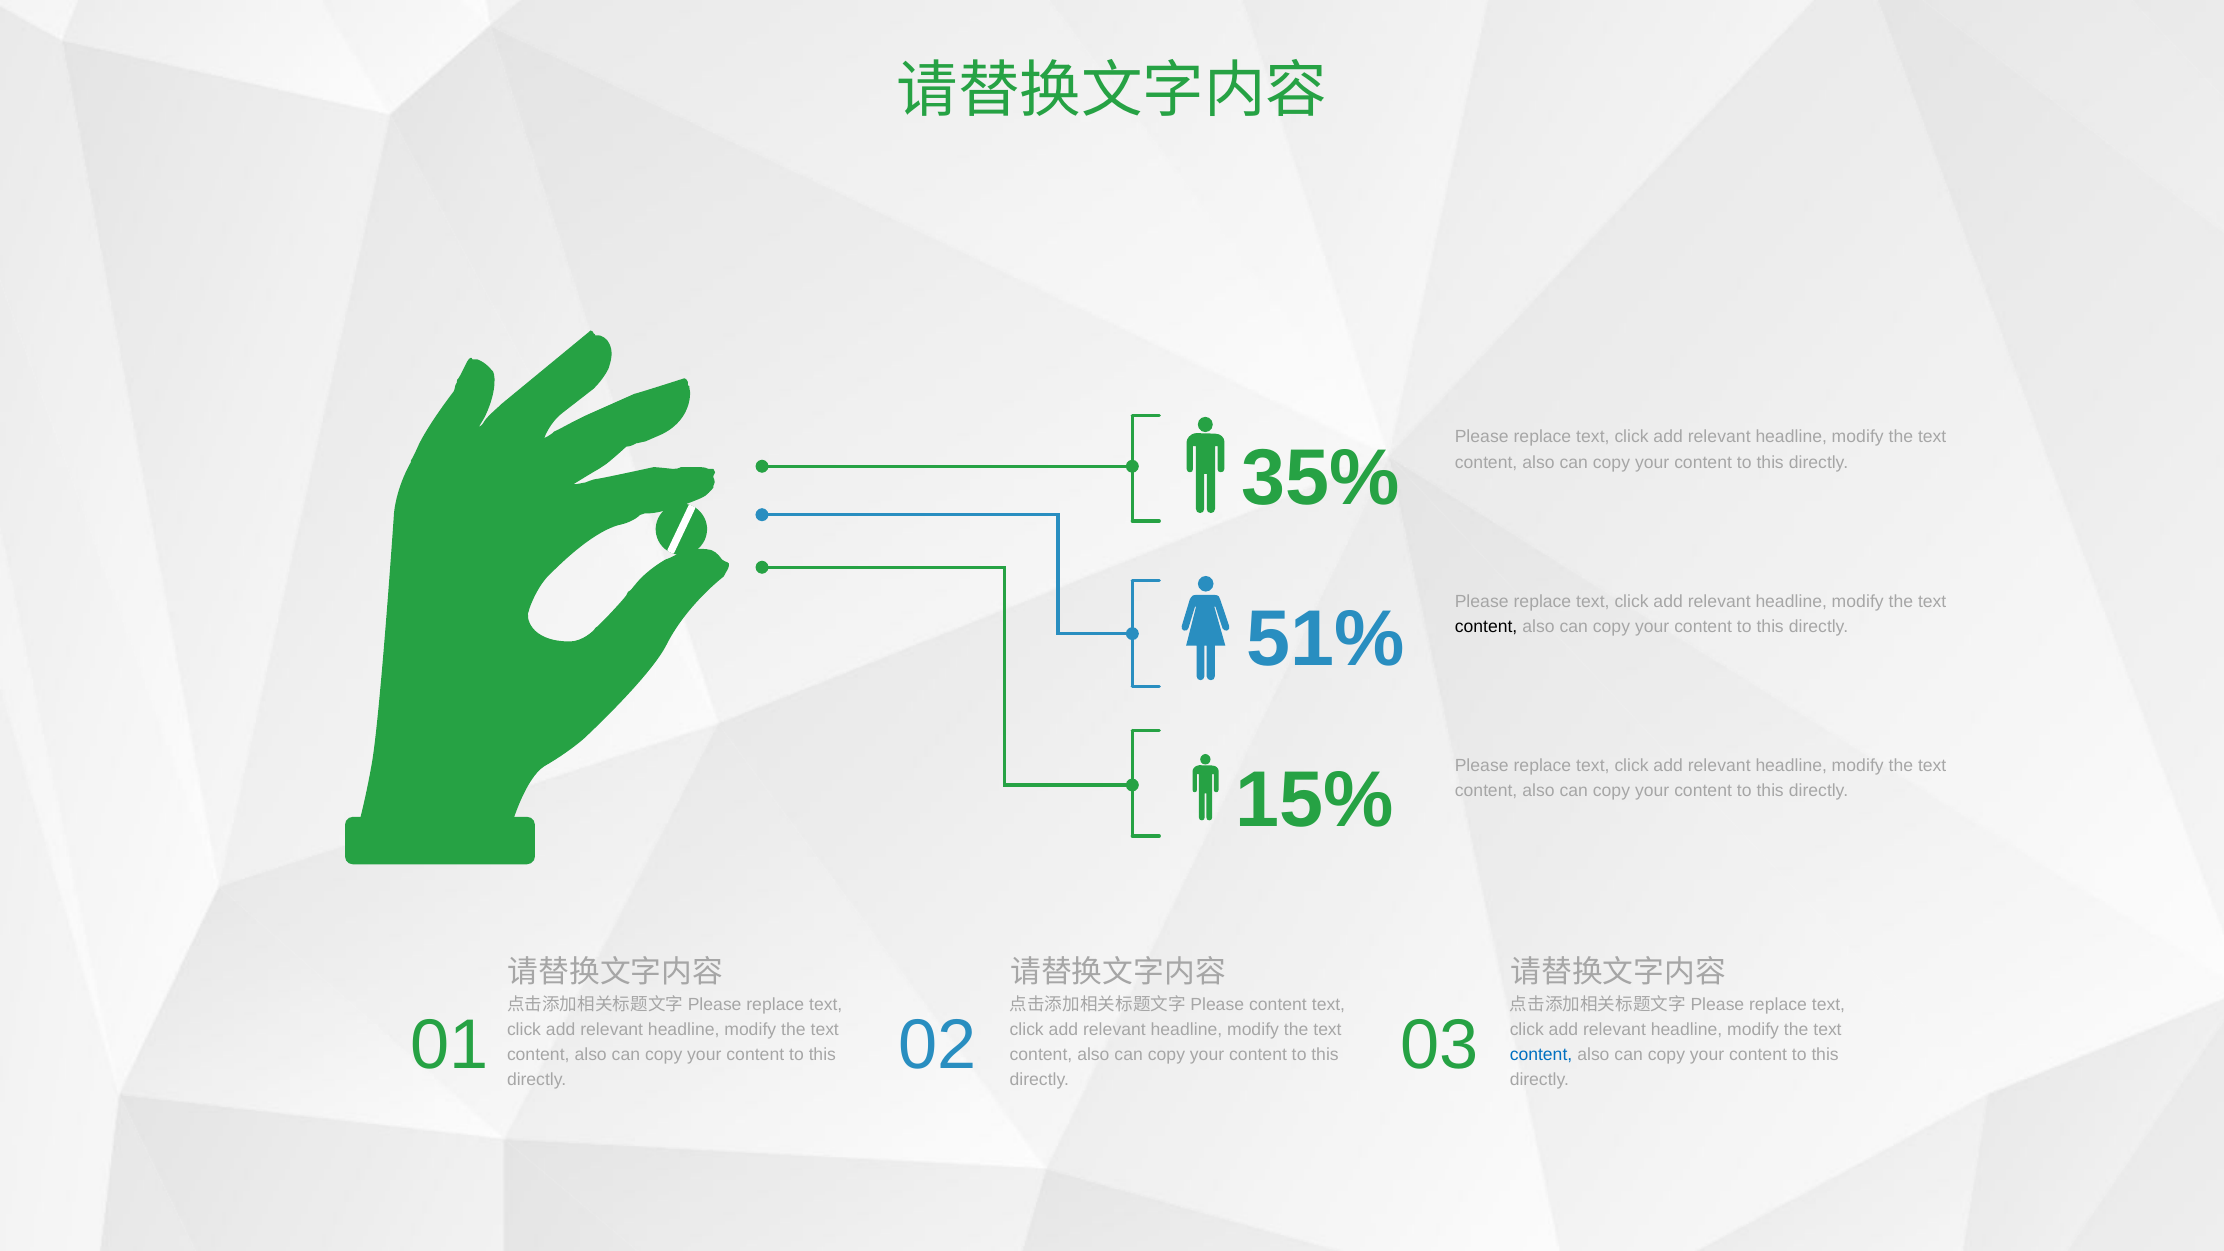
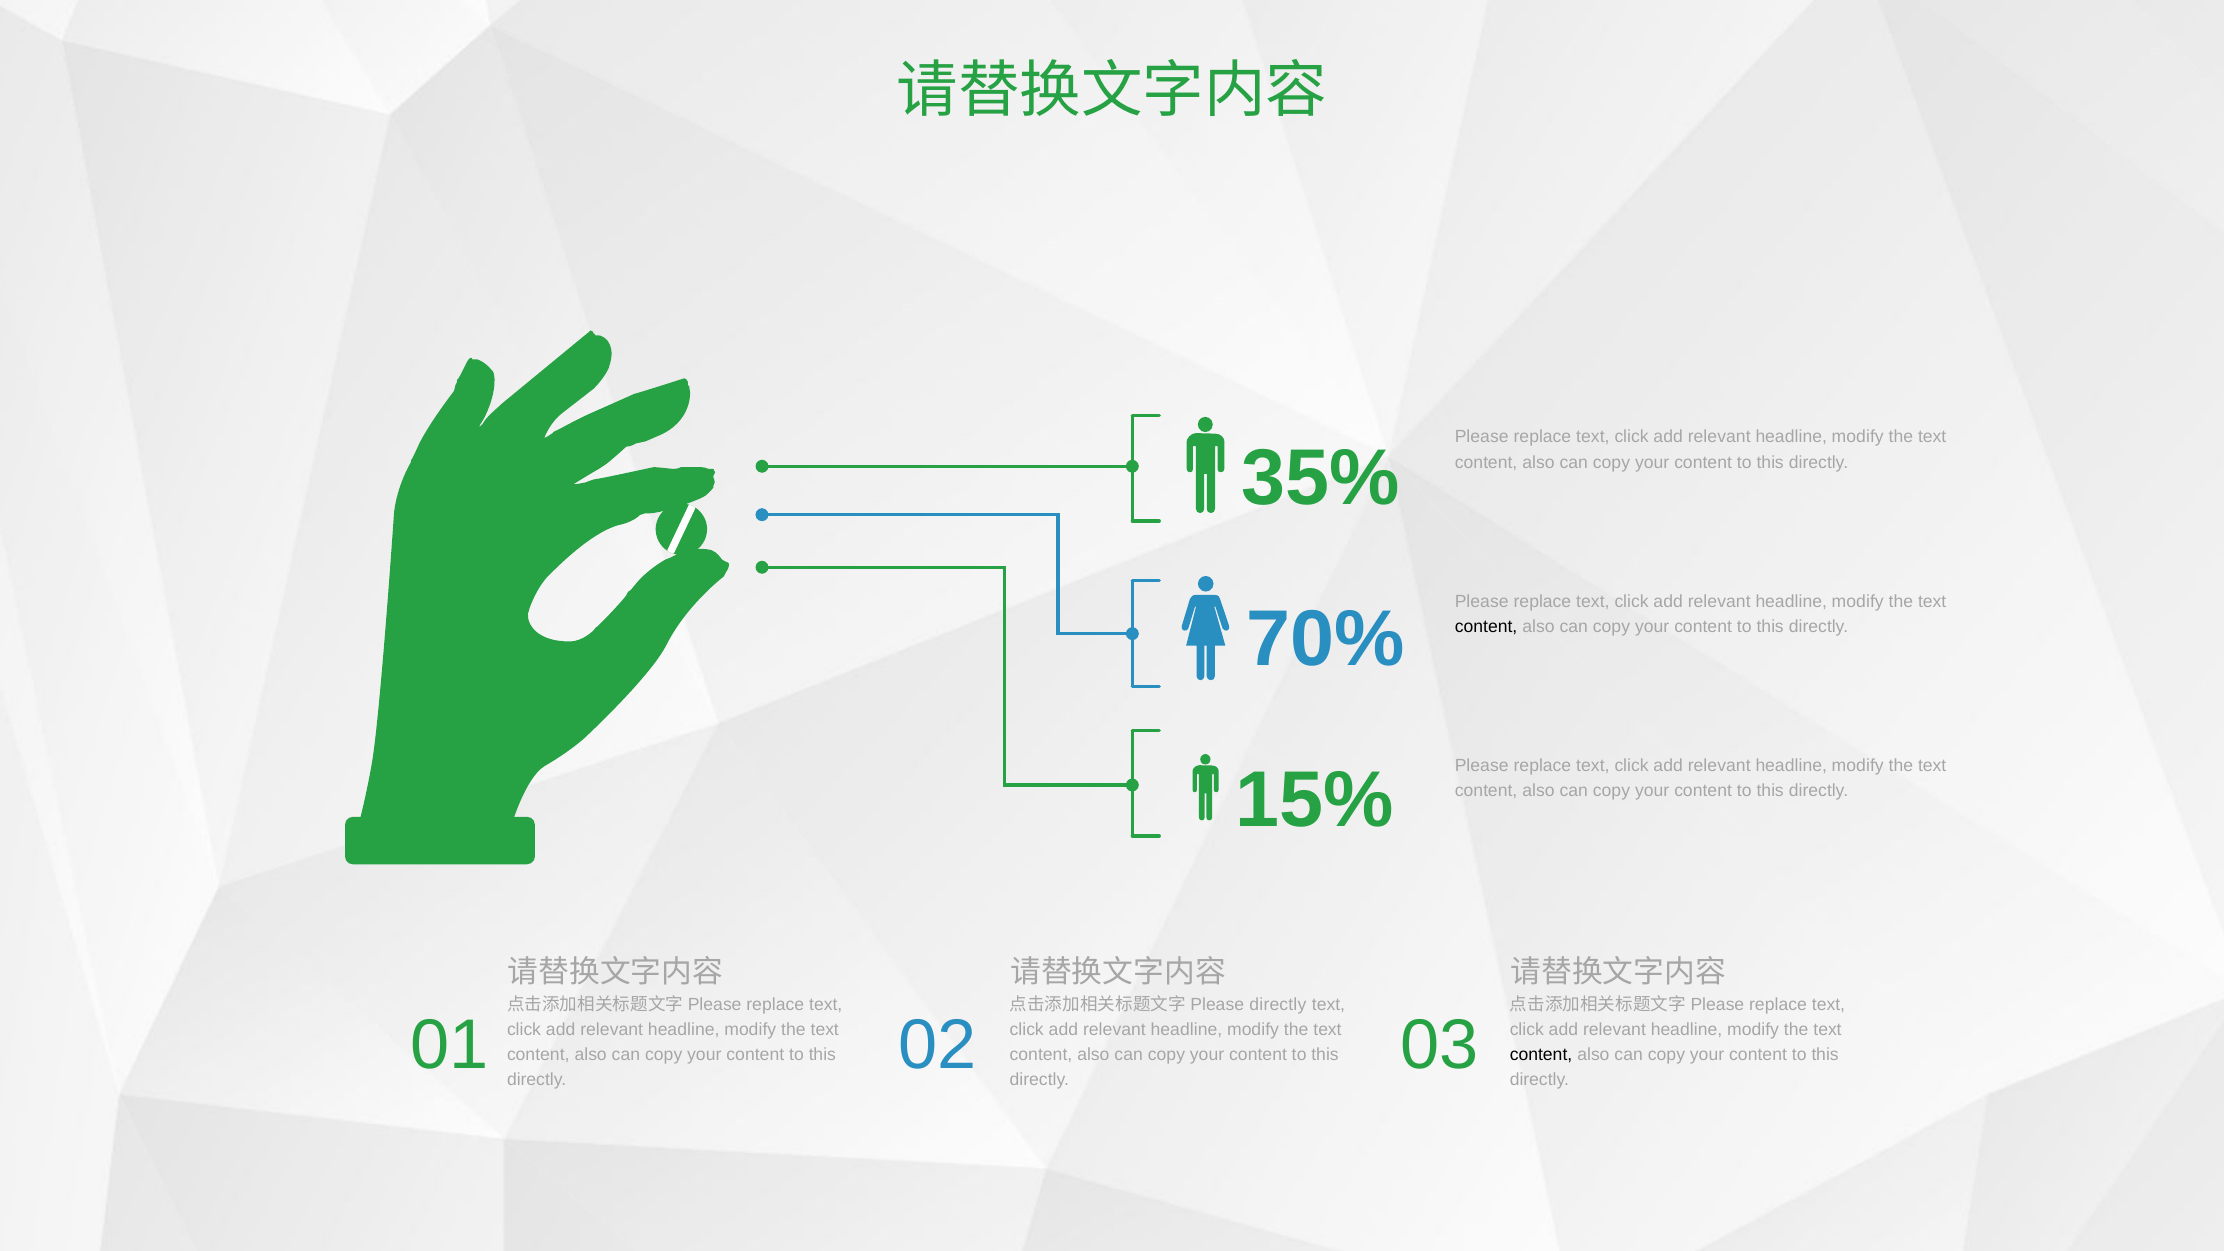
51%: 51% -> 70% (1326, 639)
Please content: content -> directly (1278, 1004)
content colour: blue -> black (1541, 1055)
